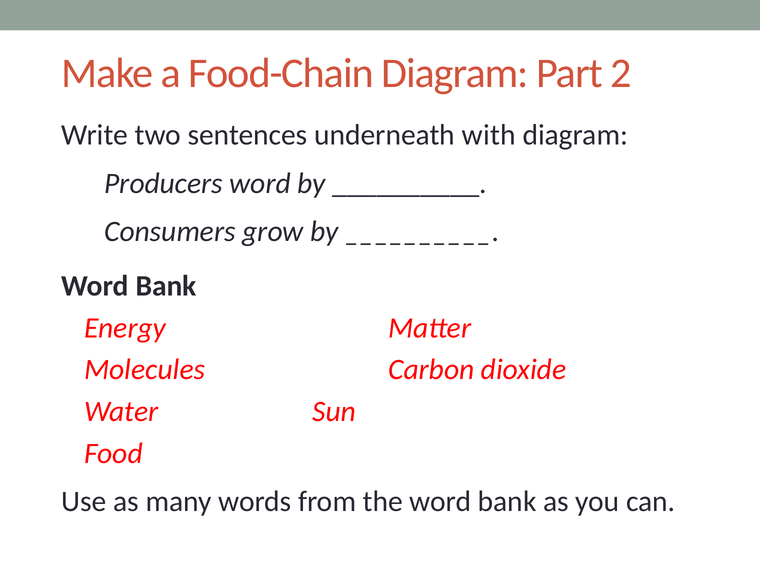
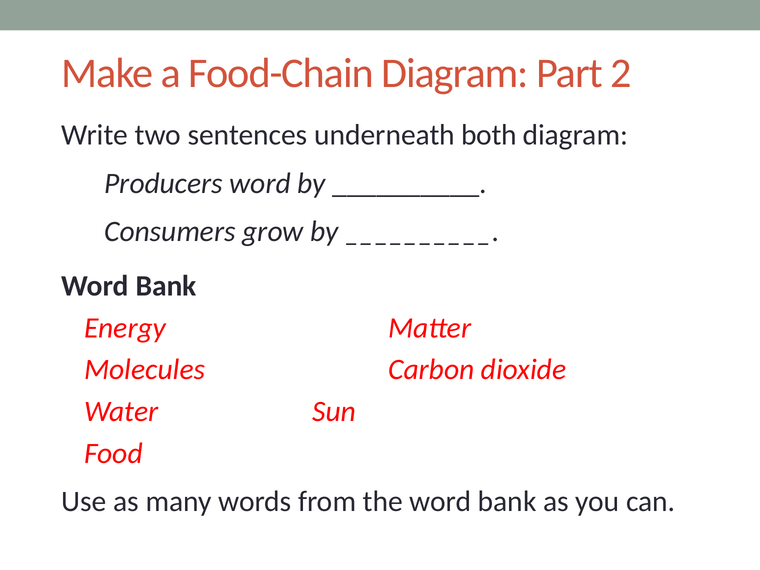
with: with -> both (489, 135)
